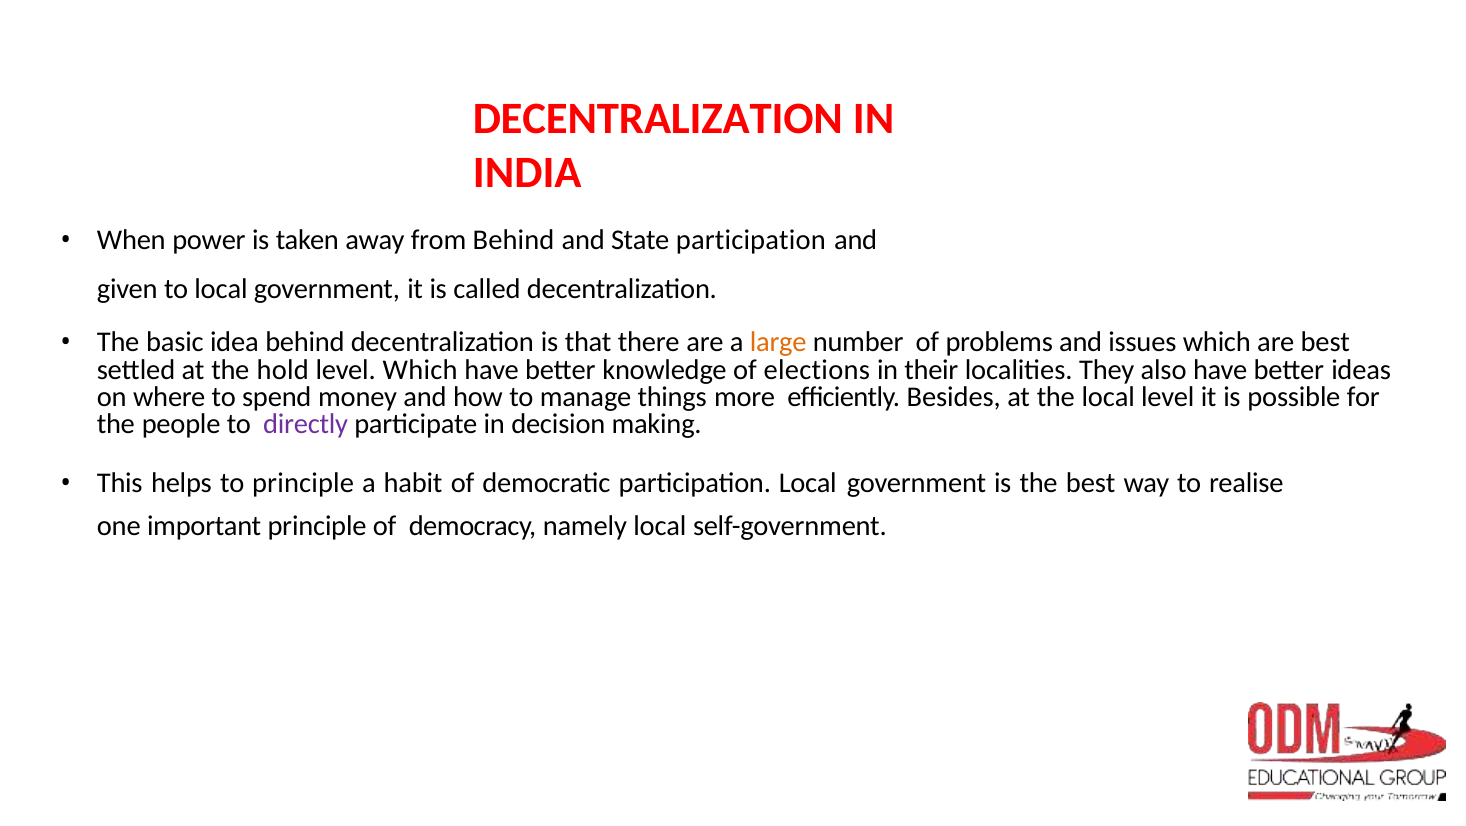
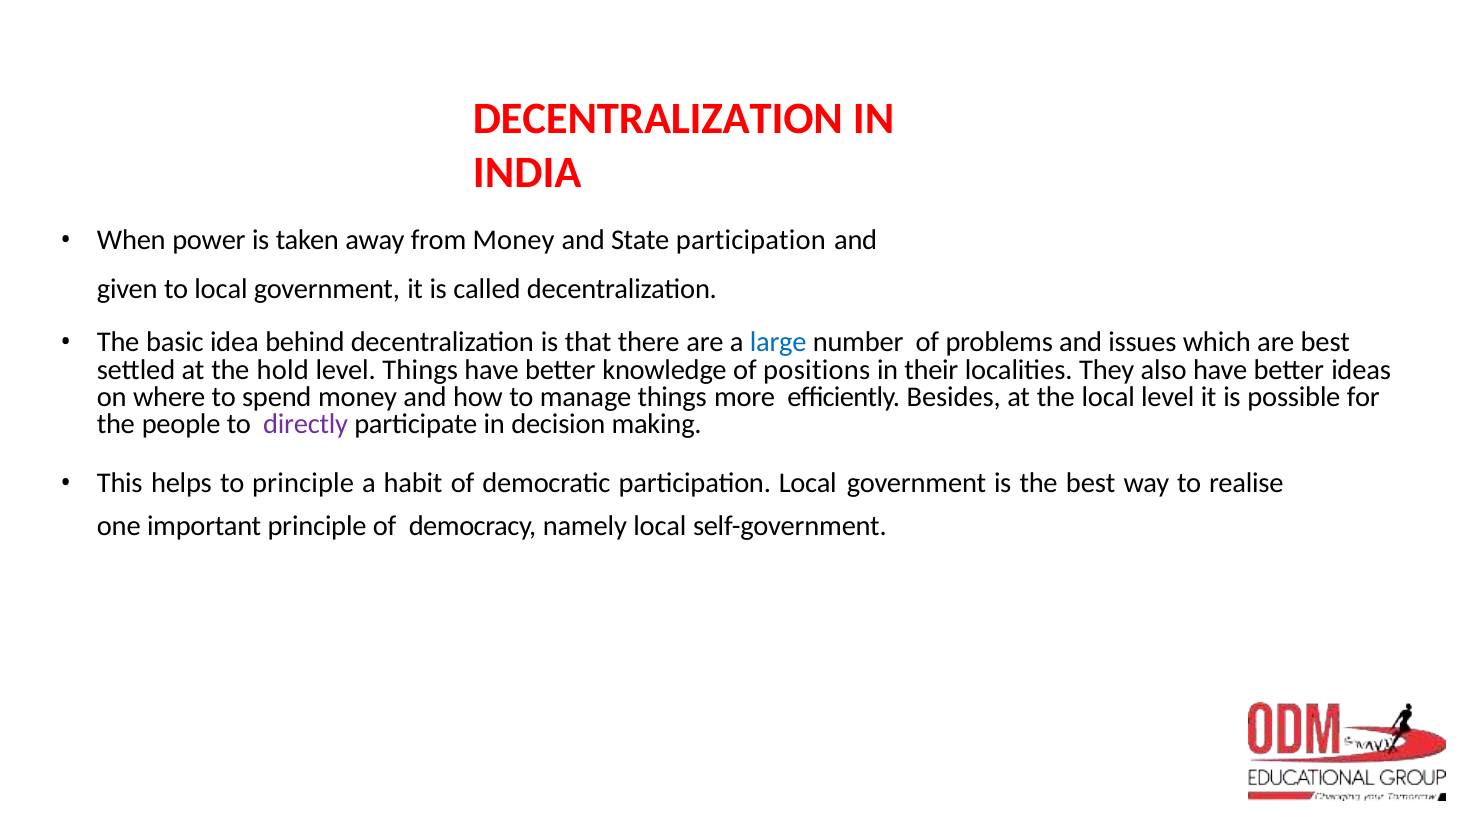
from Behind: Behind -> Money (514, 240)
large colour: orange -> blue (778, 342)
level Which: Which -> Things (420, 369)
elections: elections -> positions (817, 369)
